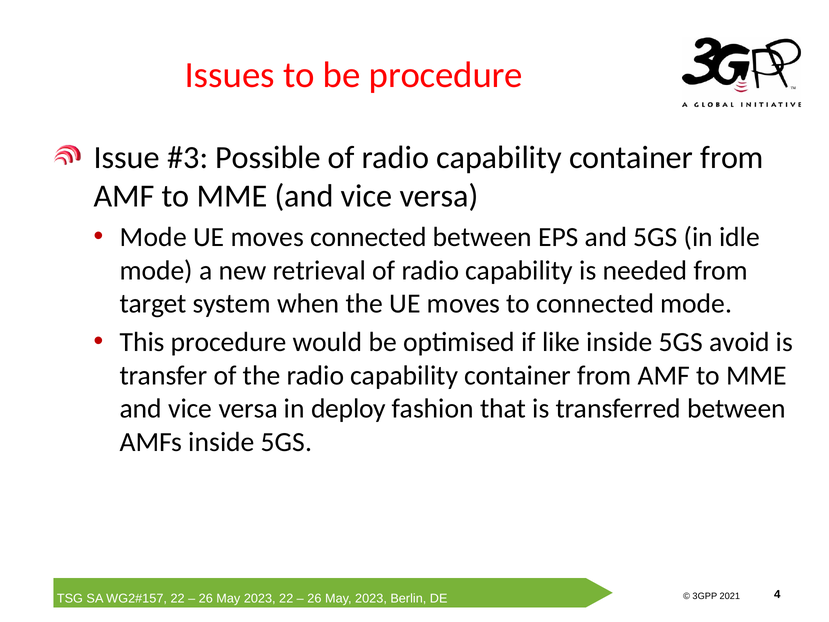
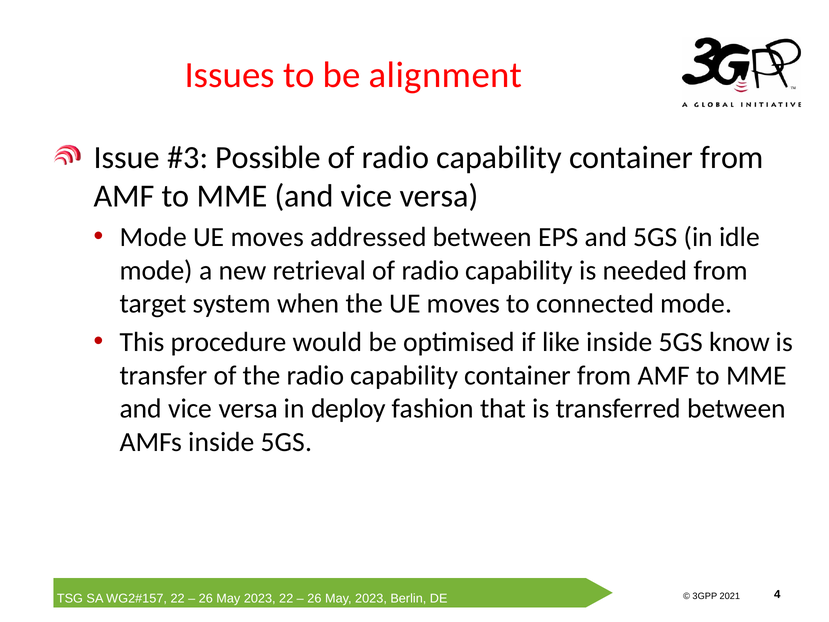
be procedure: procedure -> alignment (446, 75)
moves connected: connected -> addressed (368, 237)
avoid: avoid -> know (740, 342)
